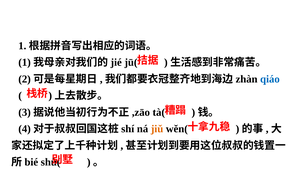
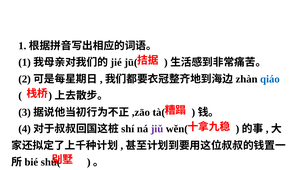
jiǔ colour: orange -> purple (157, 129)
